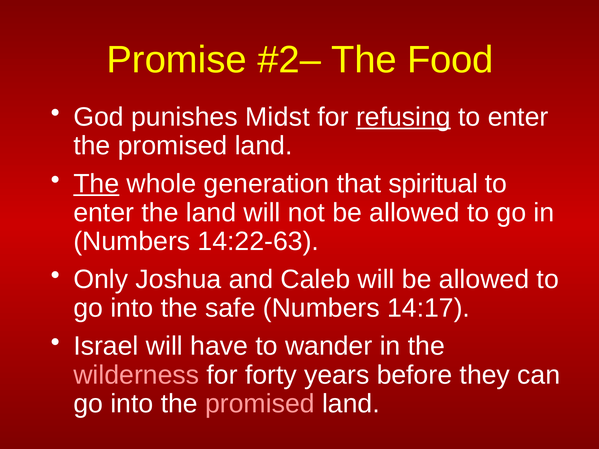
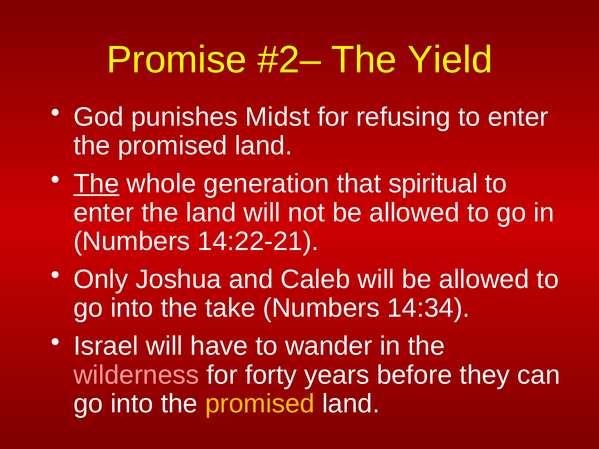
Food: Food -> Yield (450, 60)
refusing underline: present -> none (403, 117)
14:22-63: 14:22-63 -> 14:22-21 (258, 241)
safe: safe -> take (230, 308)
14:17: 14:17 -> 14:34 (429, 308)
promised colour: pink -> yellow (260, 404)
